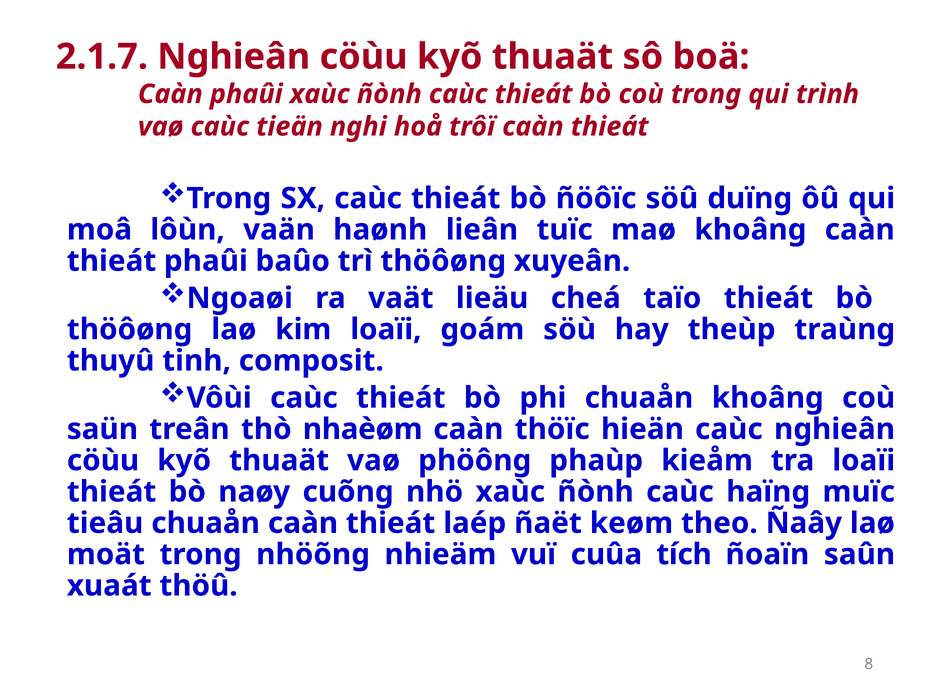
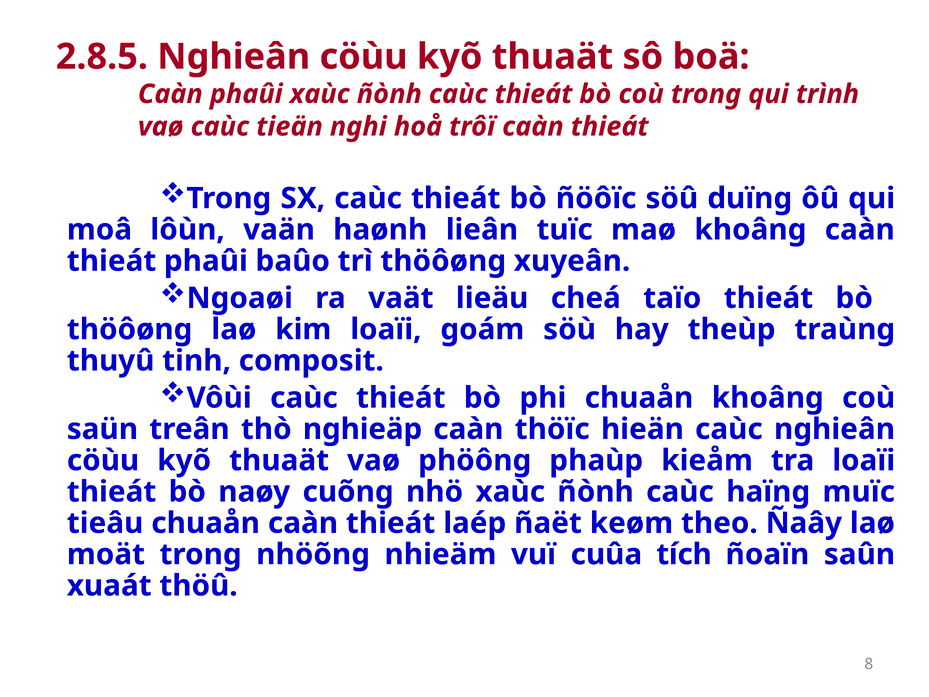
2.1.7: 2.1.7 -> 2.8.5 (102, 57)
nhaèøm: nhaèøm -> nghieäp (363, 429)
